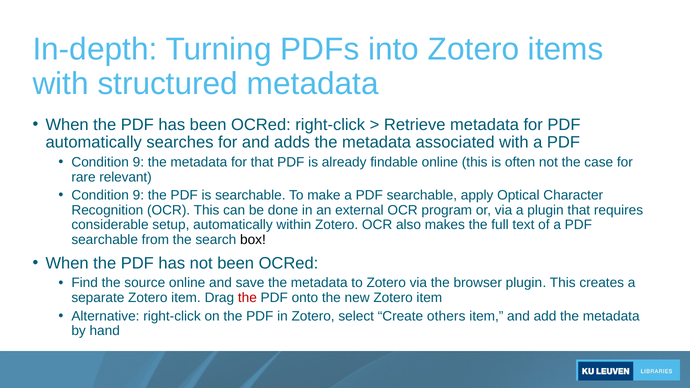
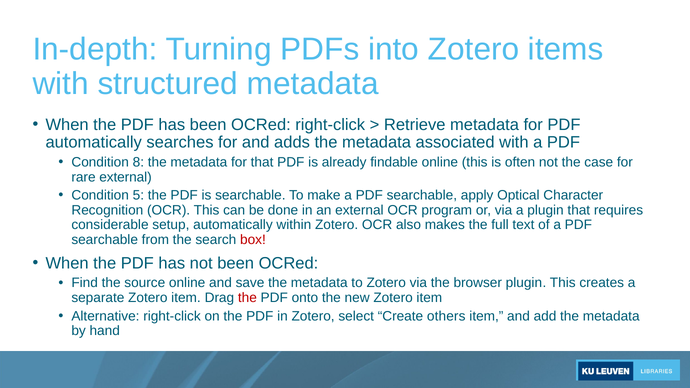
9: 9 -> 8 (138, 162)
rare relevant: relevant -> external (125, 177)
9: 9 -> 5 (138, 195)
box colour: black -> red (253, 240)
